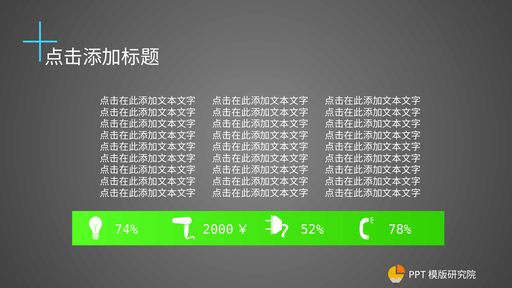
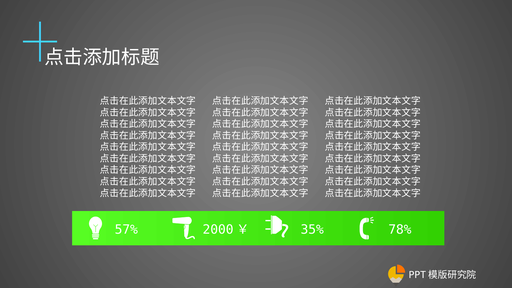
74%: 74% -> 57% (126, 230)
52%: 52% -> 35% (312, 230)
